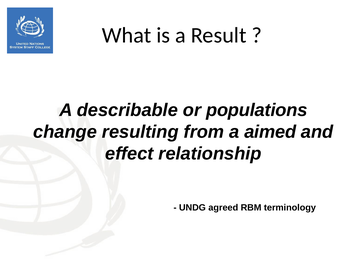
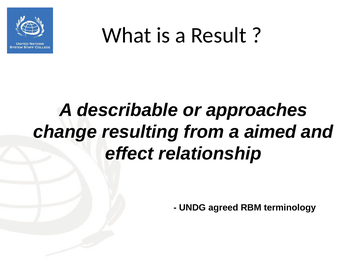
populations: populations -> approaches (257, 110)
